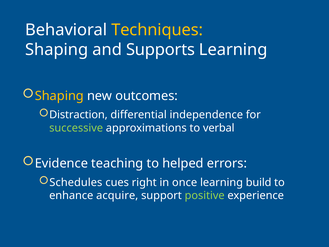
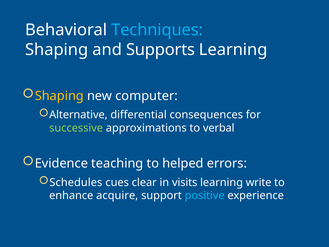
Techniques colour: yellow -> light blue (157, 30)
outcomes: outcomes -> computer (147, 96)
Distraction: Distraction -> Alternative (78, 115)
independence: independence -> consequences (206, 115)
right: right -> clear (144, 182)
once: once -> visits (185, 182)
build: build -> write (259, 182)
positive colour: light green -> light blue (205, 195)
